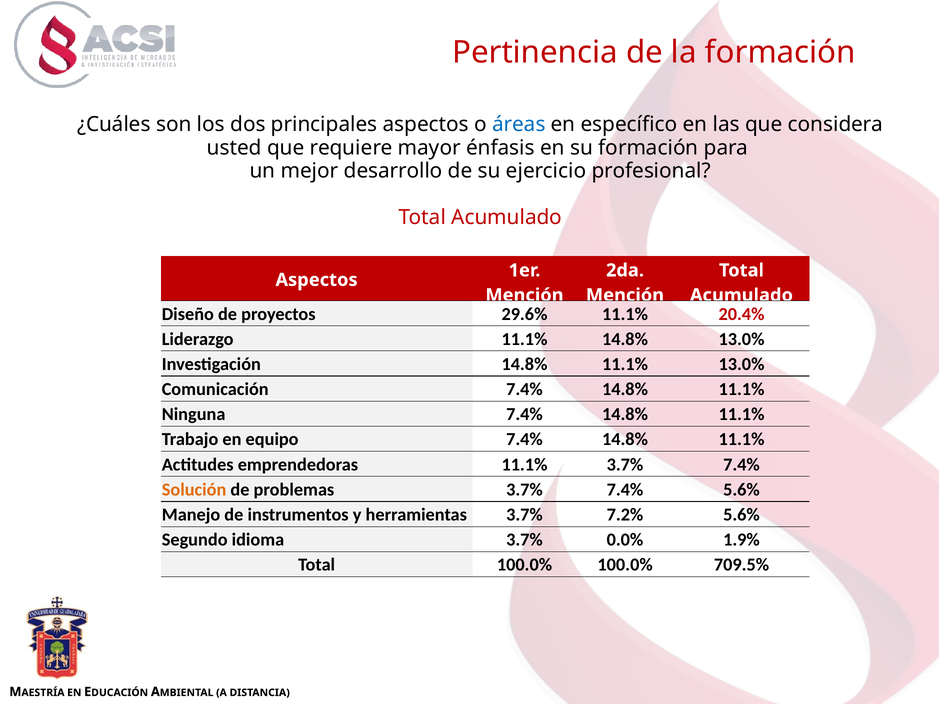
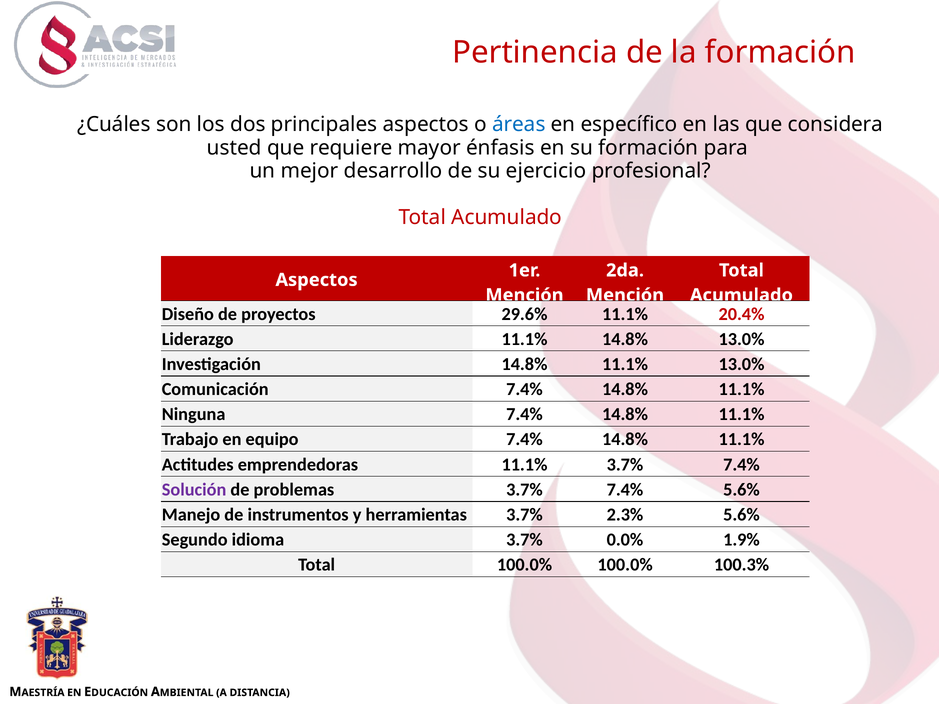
Solución colour: orange -> purple (194, 490)
7.2%: 7.2% -> 2.3% (625, 515)
709.5%: 709.5% -> 100.3% (742, 565)
